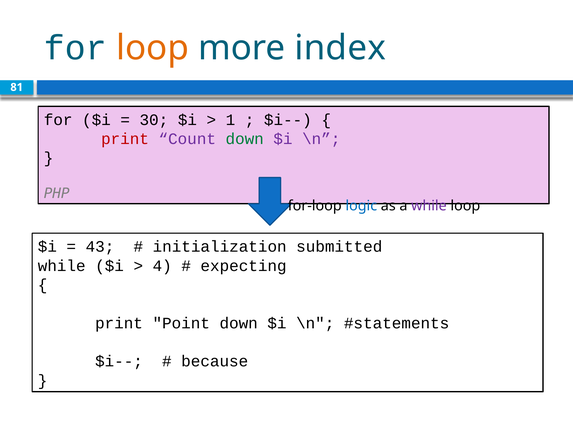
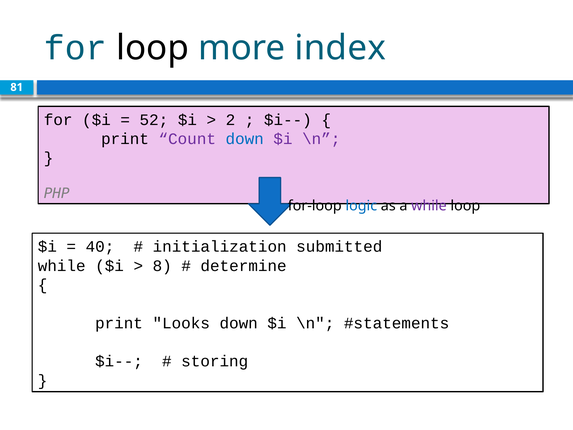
loop colour: orange -> black (152, 48)
30: 30 -> 52 (154, 120)
1: 1 -> 2 (230, 120)
print colour: red -> black (125, 139)
down colour: green -> blue (245, 139)
43: 43 -> 40 (100, 247)
4: 4 -> 8 (162, 266)
expecting: expecting -> determine (244, 266)
Point: Point -> Looks (181, 323)
because: because -> storing (215, 361)
